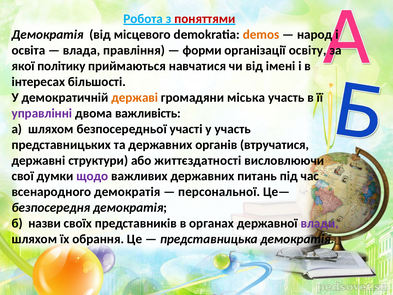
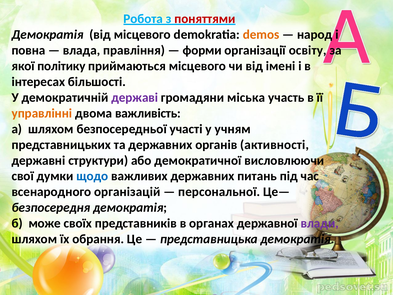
освіта: освіта -> повна (28, 50)
приймаються навчатися: навчатися -> місцевого (197, 66)
державі colour: orange -> purple (135, 97)
управлінні colour: purple -> orange (42, 113)
у участь: участь -> учням (233, 129)
втручатися: втручатися -> активності (275, 145)
життєздатності: життєздатності -> демократичної (198, 160)
щодо colour: purple -> blue (92, 176)
всенародного демократія: демократія -> організацій (127, 192)
назви: назви -> може (45, 223)
